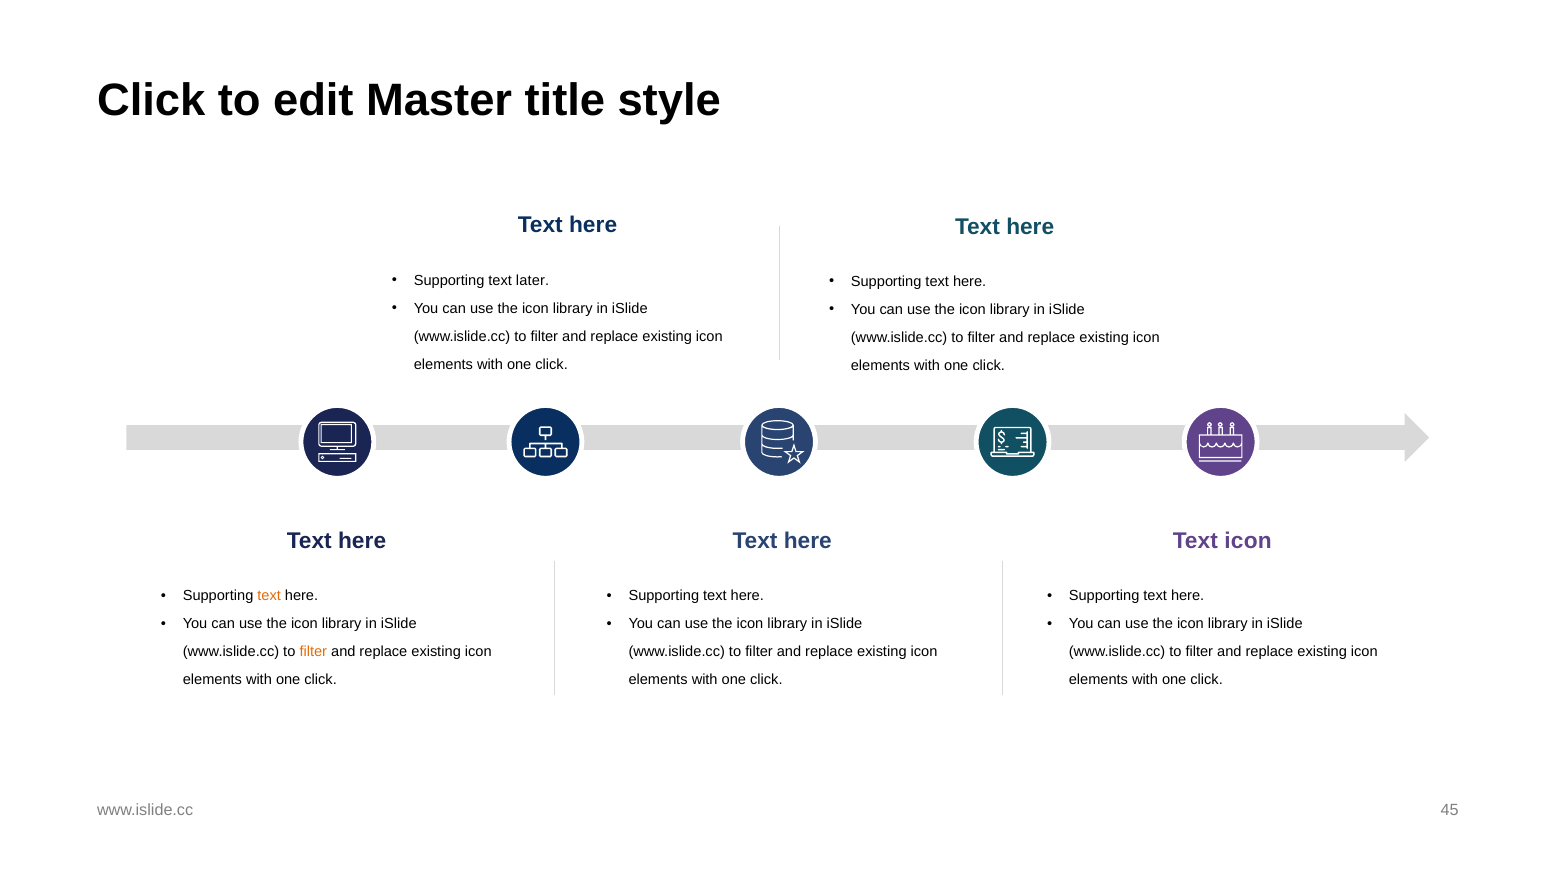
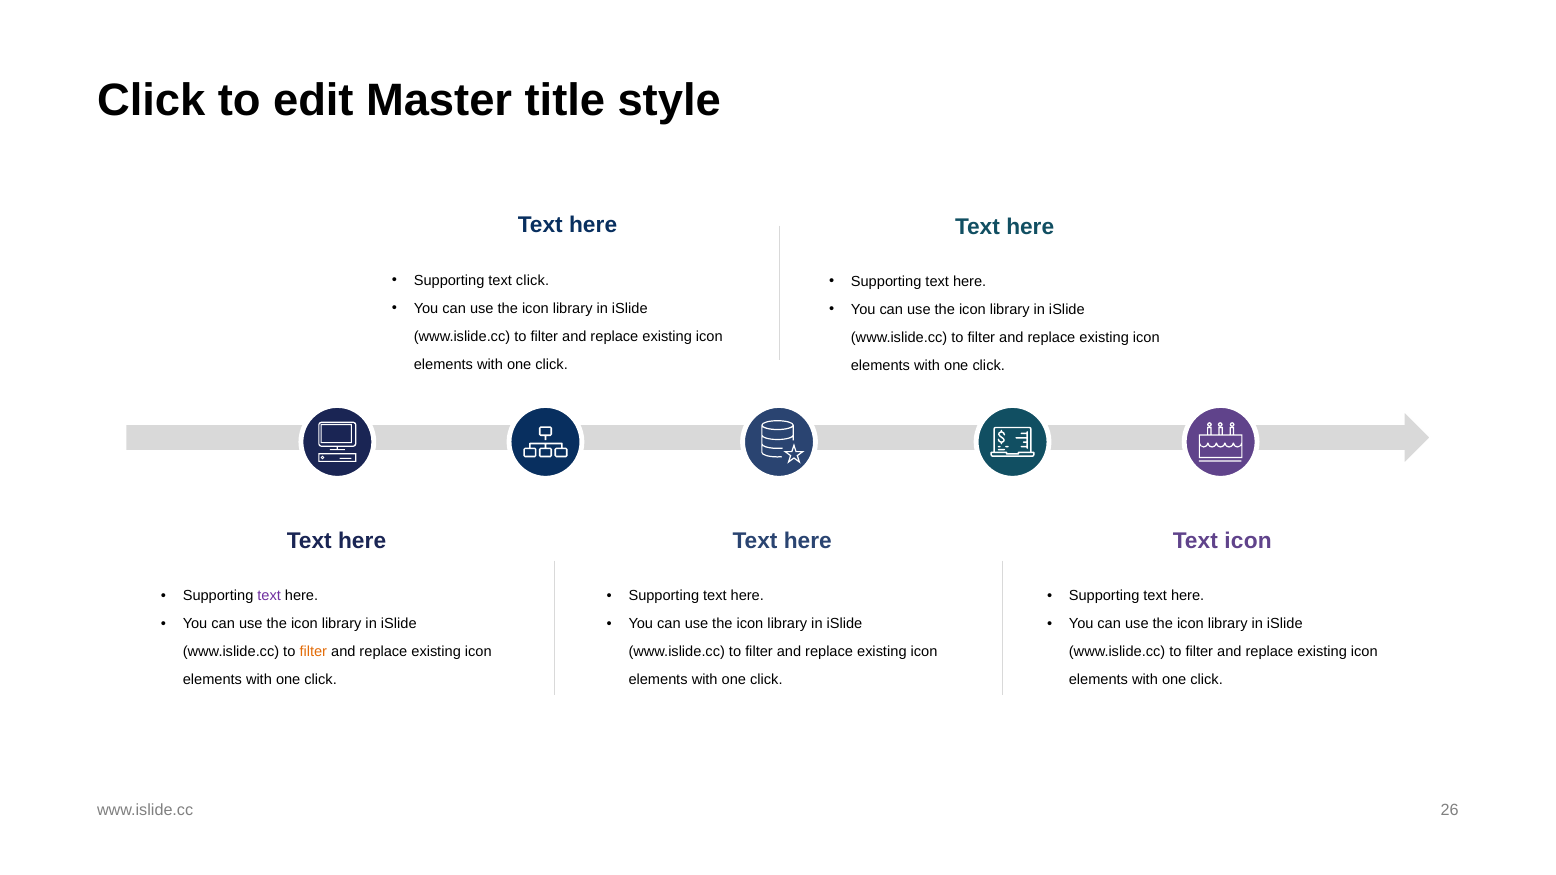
text later: later -> click (533, 280)
text colour: orange -> purple (269, 596)
45: 45 -> 26 (1450, 811)
